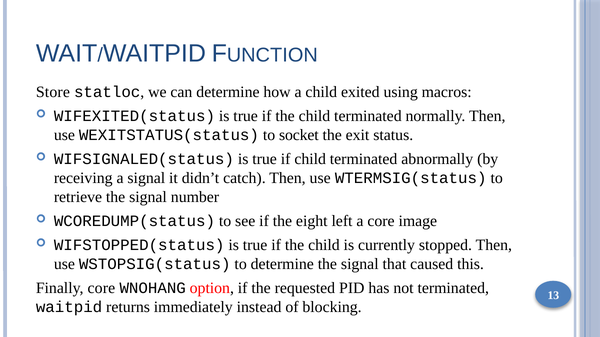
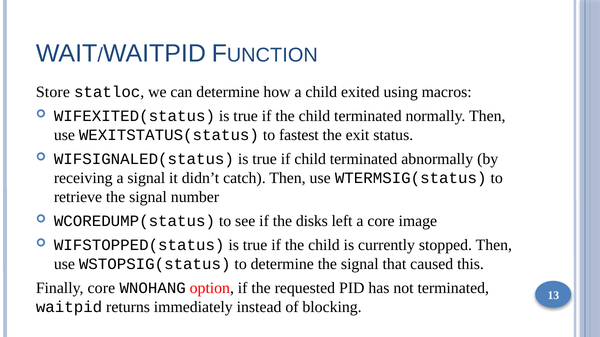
socket: socket -> fastest (299, 135)
eight: eight -> disks (312, 221)
